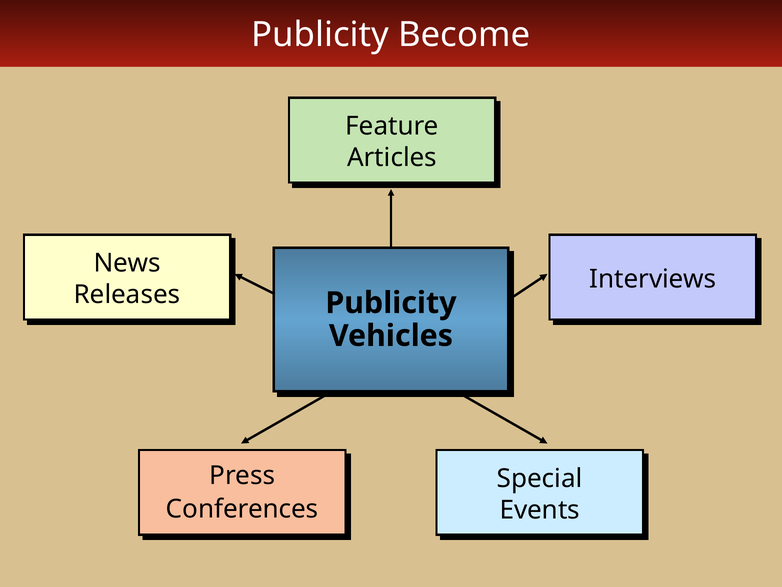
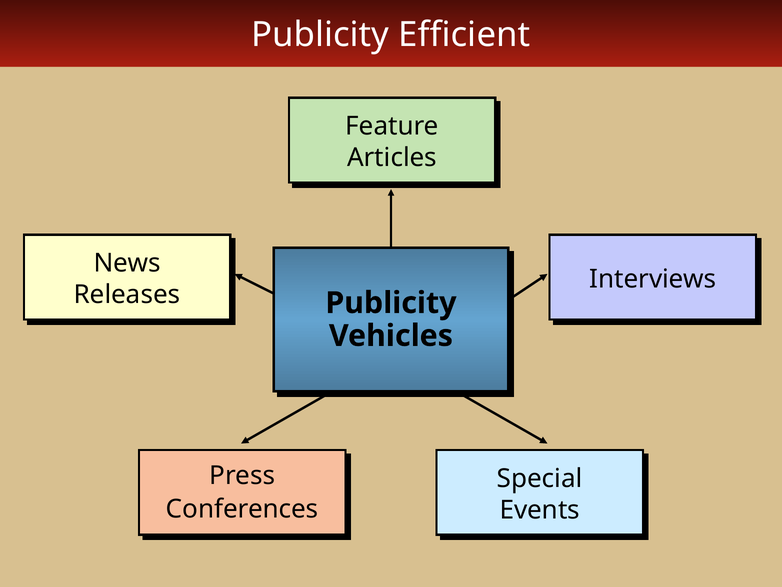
Become: Become -> Efficient (464, 35)
